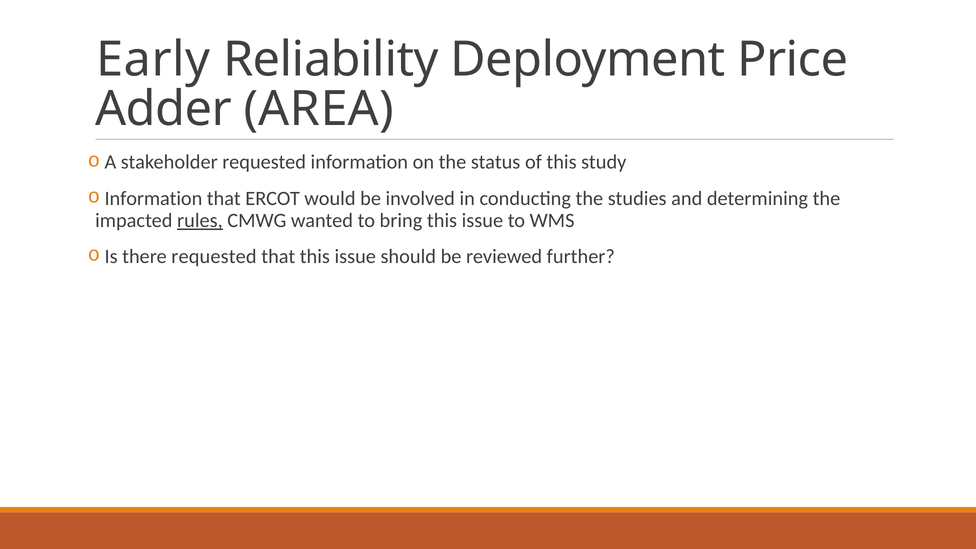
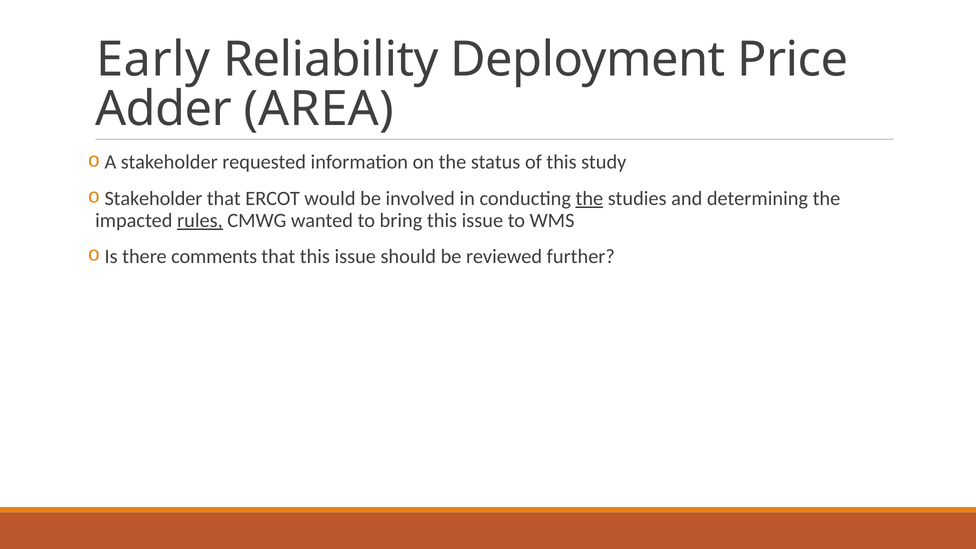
Information: Information -> Stakeholder (153, 198)
the underline: none -> present (589, 198)
there requested: requested -> comments (214, 257)
